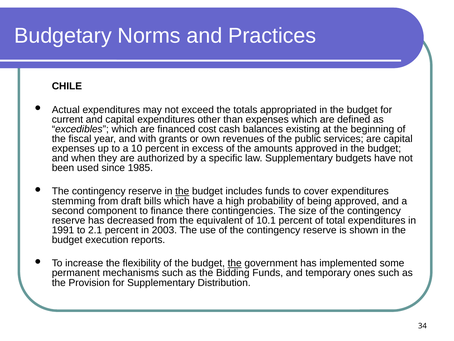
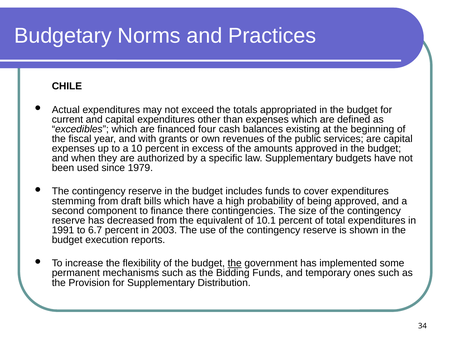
cost: cost -> four (207, 129)
1985: 1985 -> 1979 (140, 168)
the underline: present -> none (182, 191)
2.1: 2.1 -> 6.7 (95, 230)
